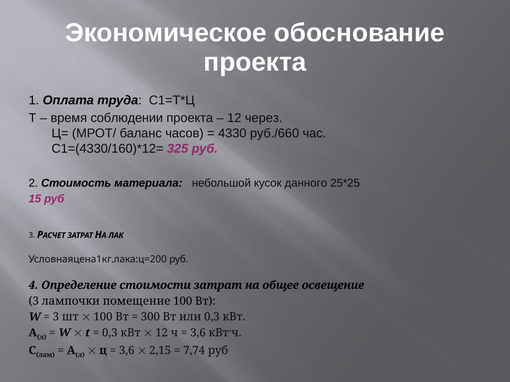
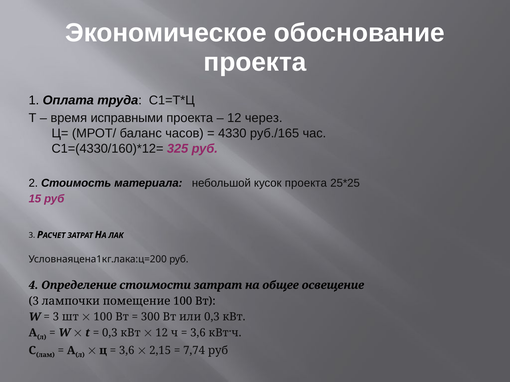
соблюдении: соблюдении -> исправными (127, 118)
руб./660: руб./660 -> руб./165 (275, 133)
кусок данного: данного -> проекта (306, 183)
